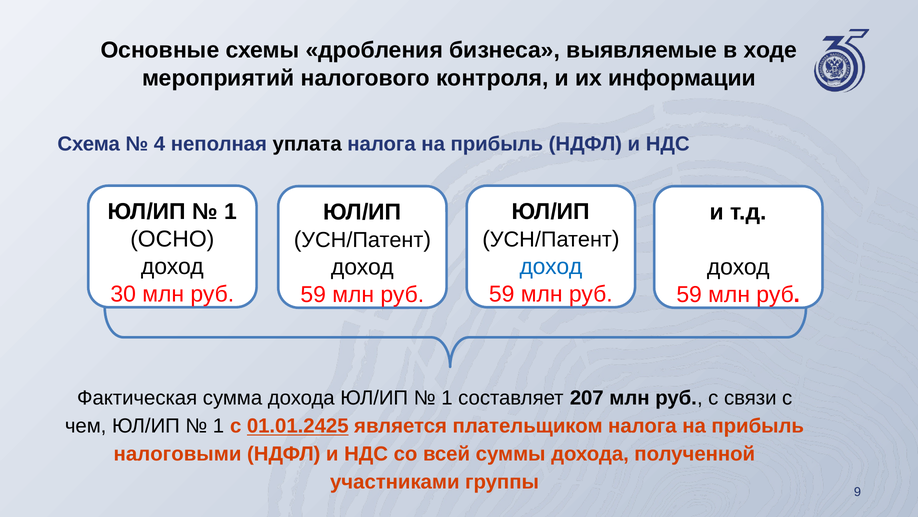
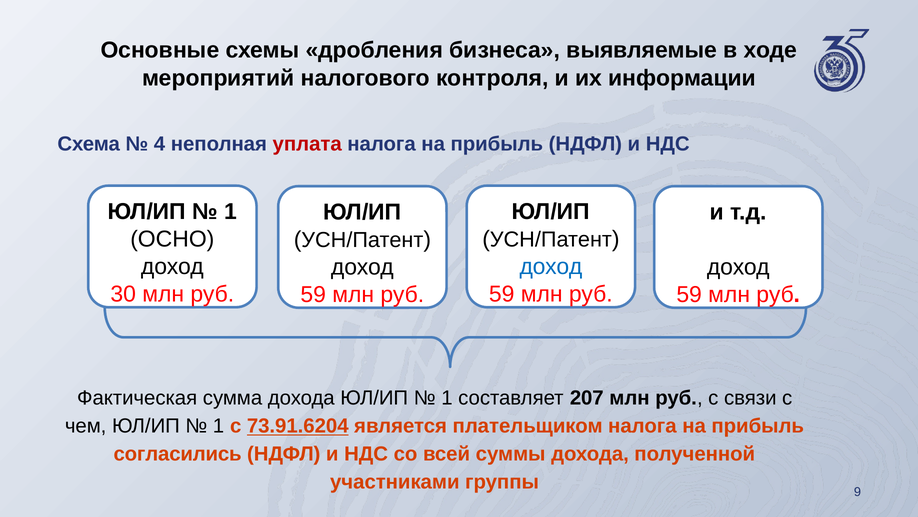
уплата colour: black -> red (307, 144)
01.01.2425: 01.01.2425 -> 73.91.6204 (298, 426)
налоговыми: налоговыми -> согласились (178, 453)
